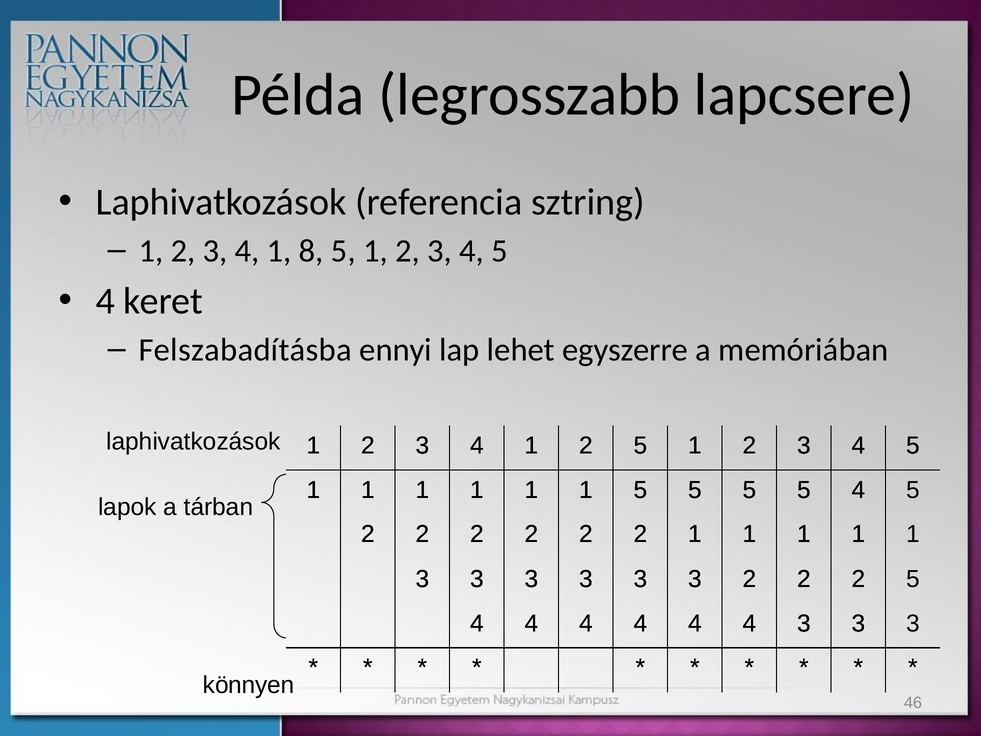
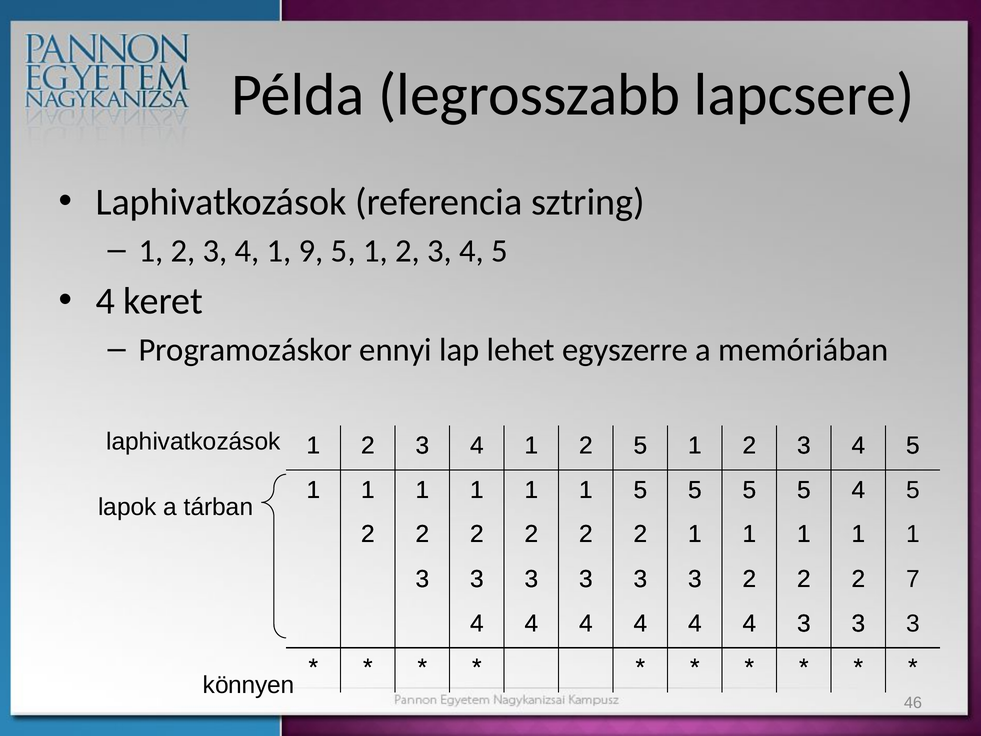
8: 8 -> 9 (311, 251)
Felszabadításba: Felszabadításba -> Programozáskor (245, 350)
5: 5 -> 7 (913, 579)
